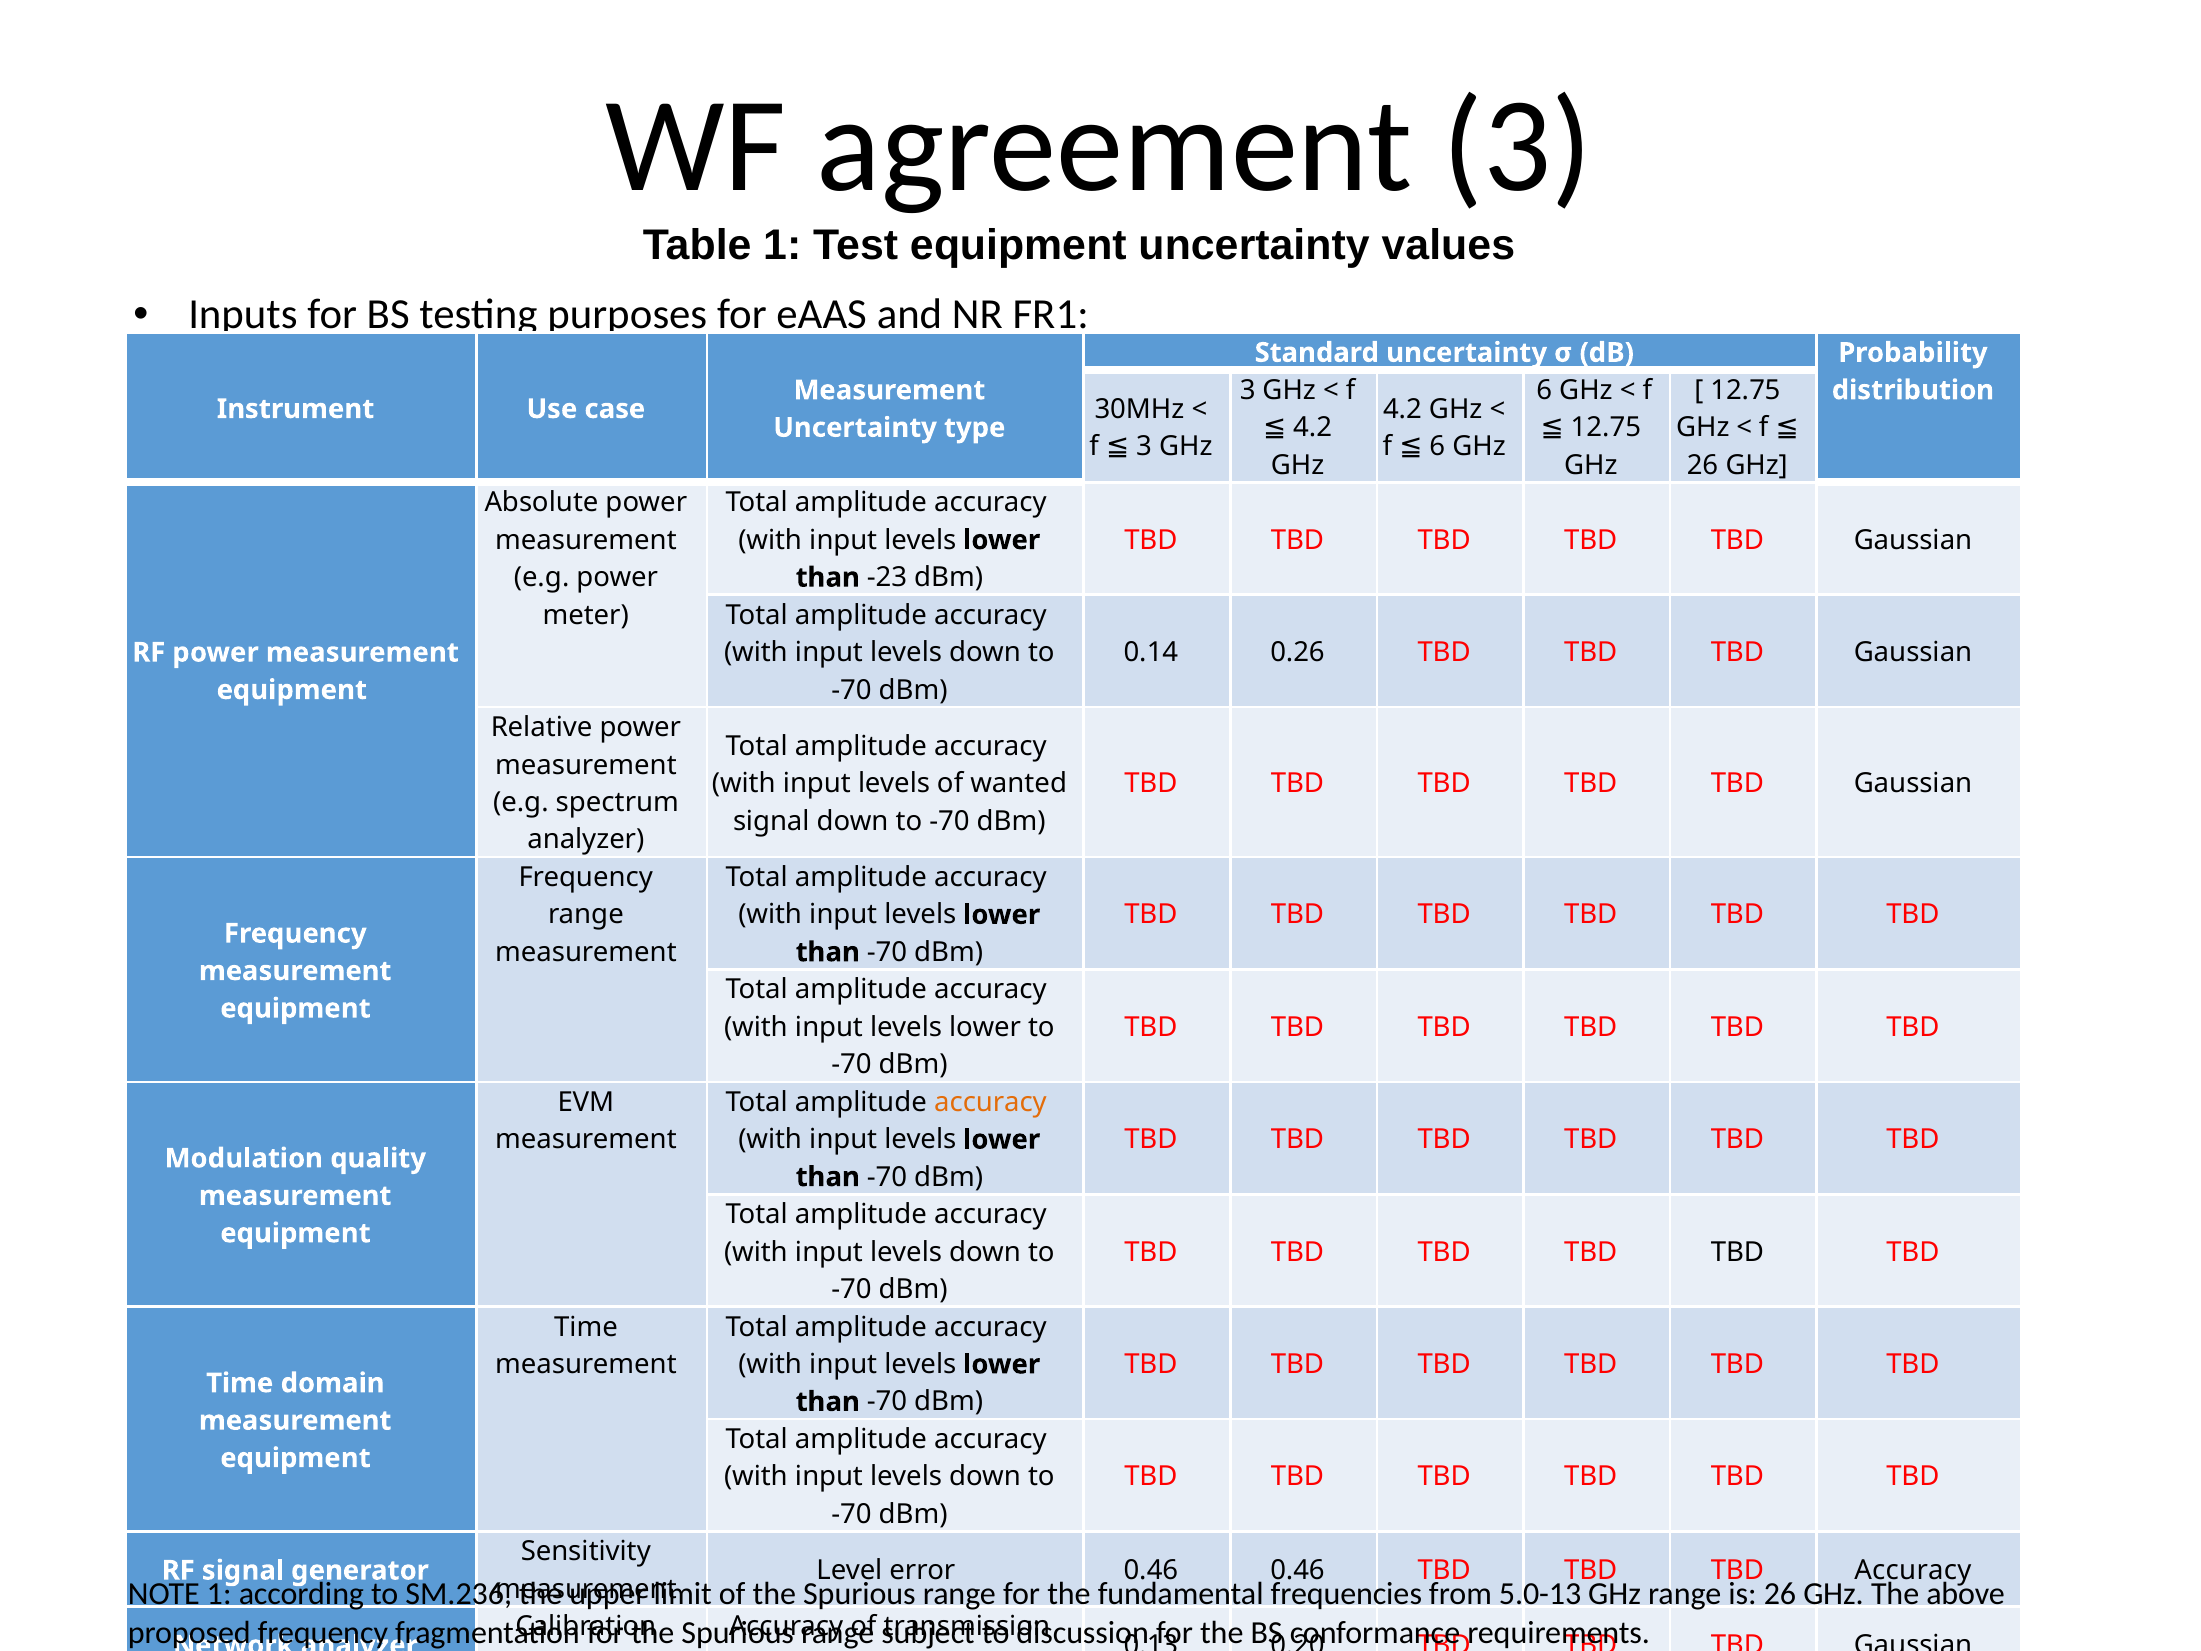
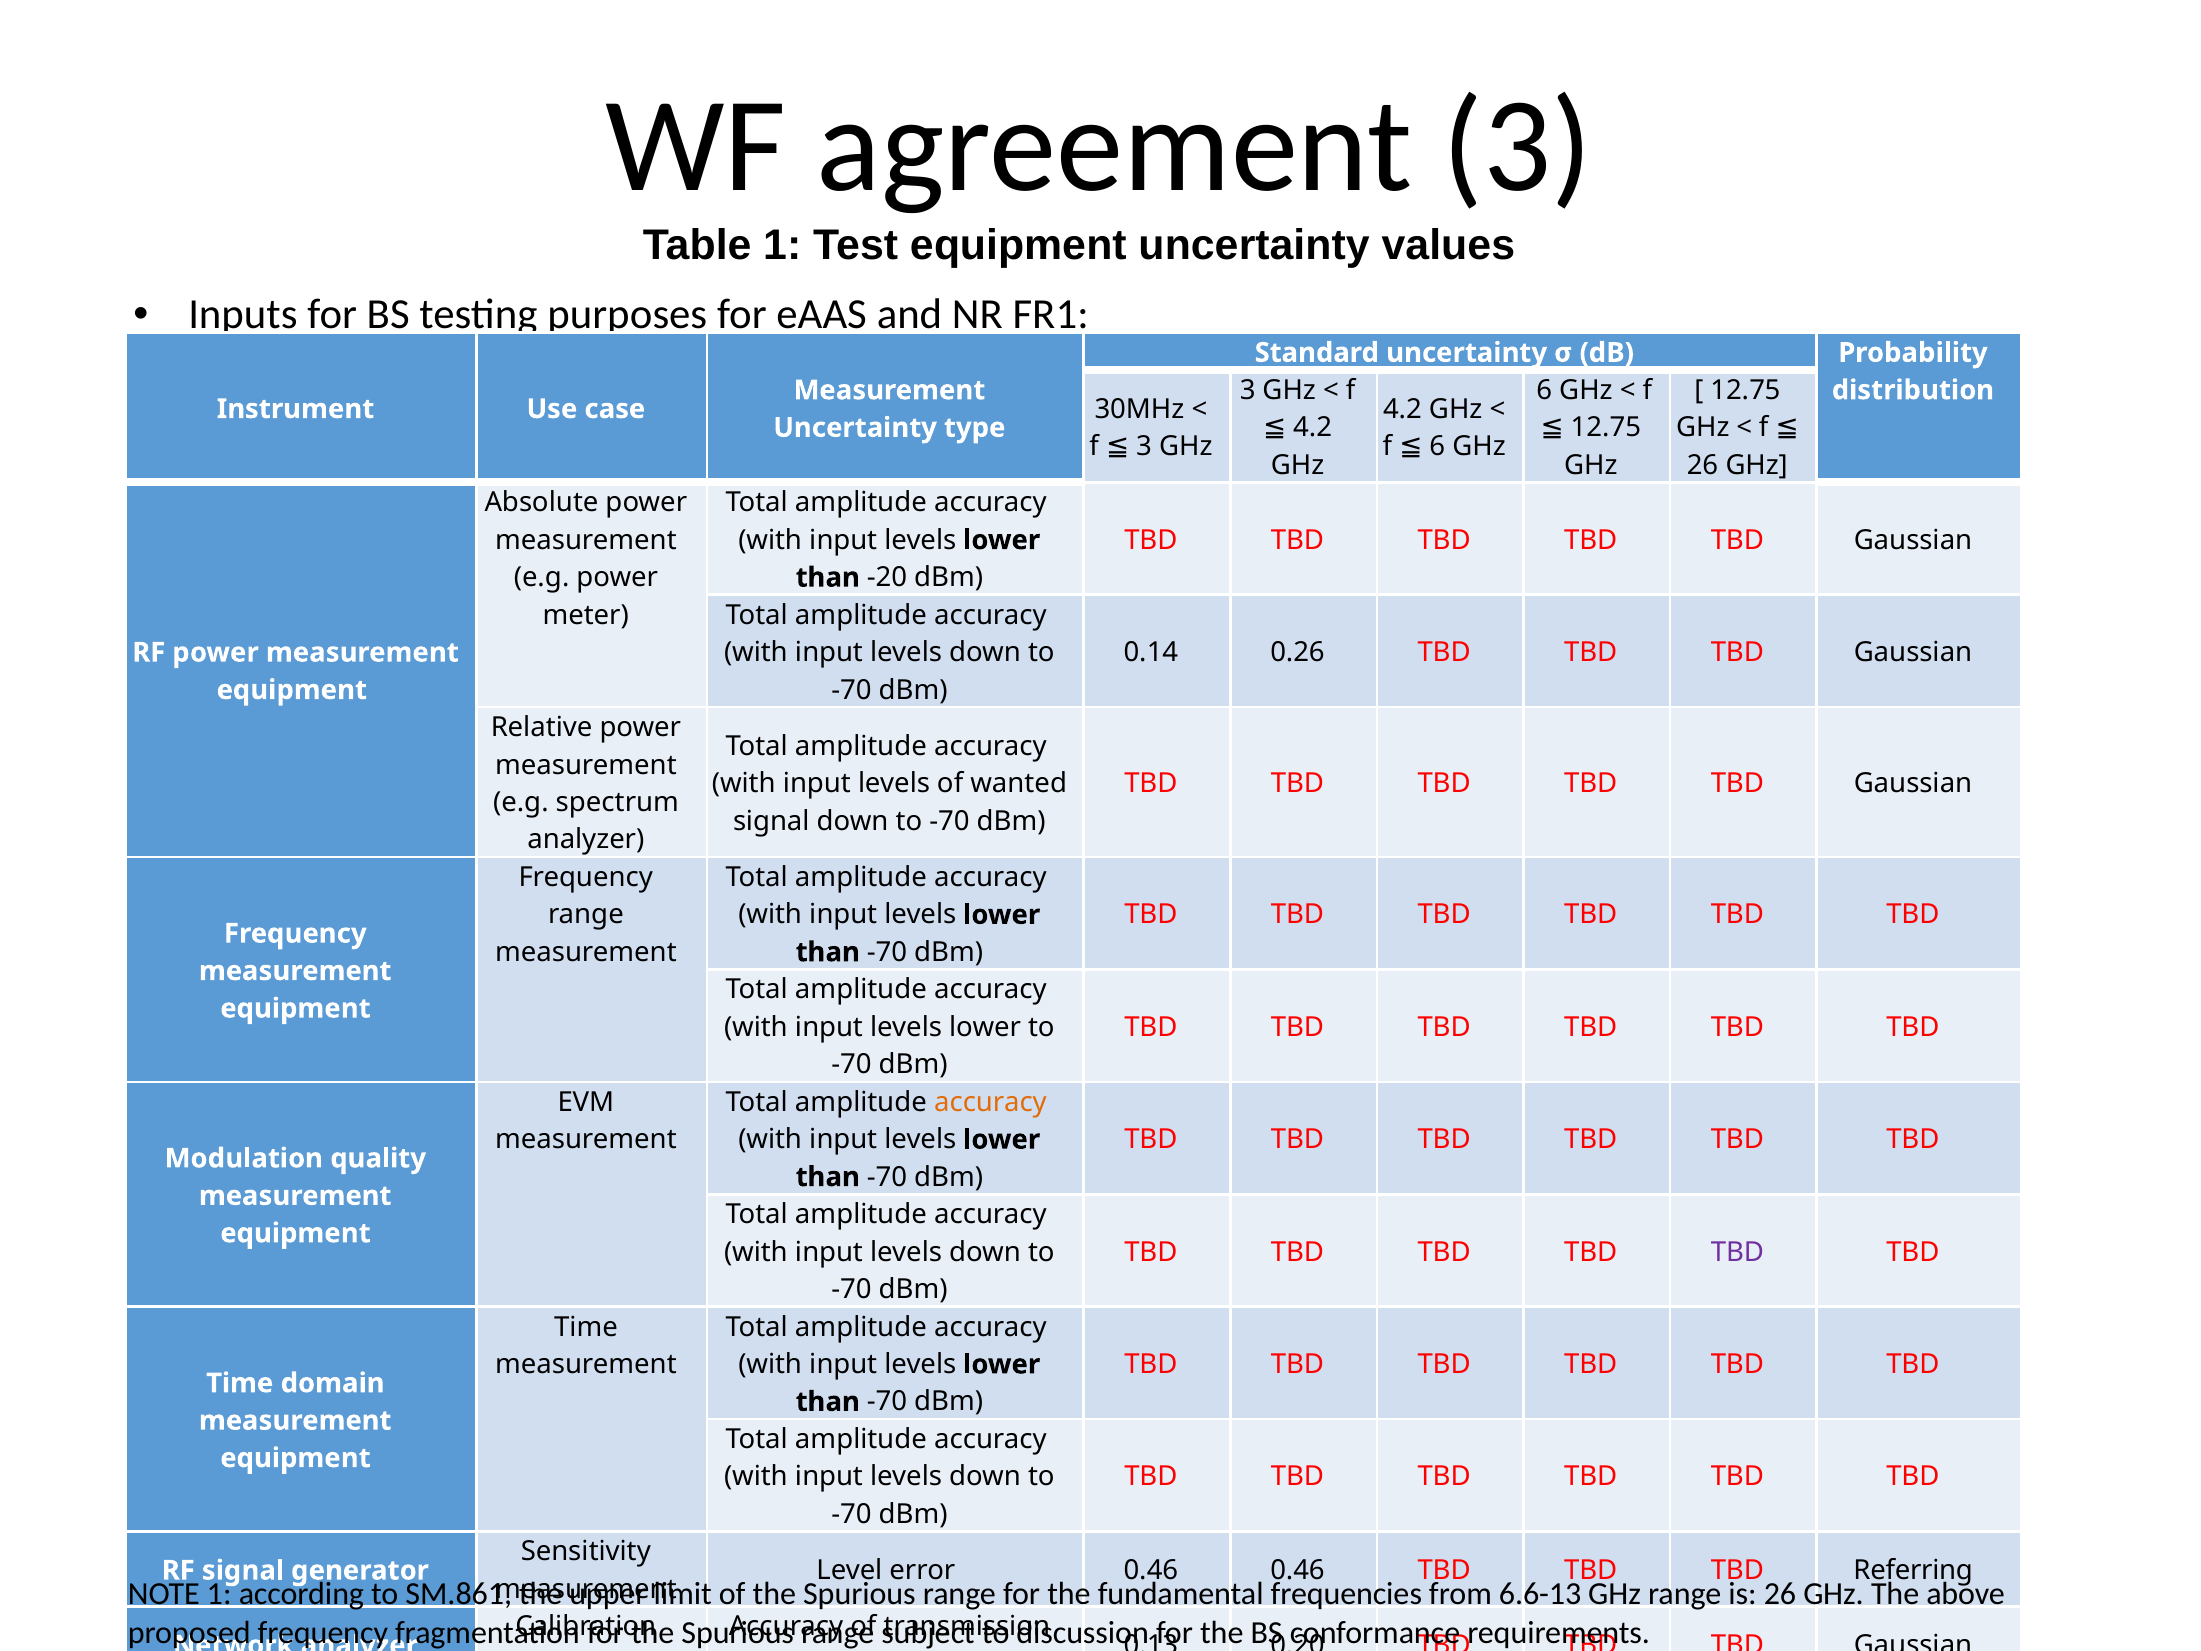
‑23: ‑23 -> ‑20 (887, 577)
TBD colour: black -> purple (1737, 1252)
TBD Accuracy: Accuracy -> Referring (1913, 1570)
SM.236: SM.236 -> SM.861 (459, 1594)
5.0-13: 5.0-13 -> 6.6-13 (1540, 1594)
